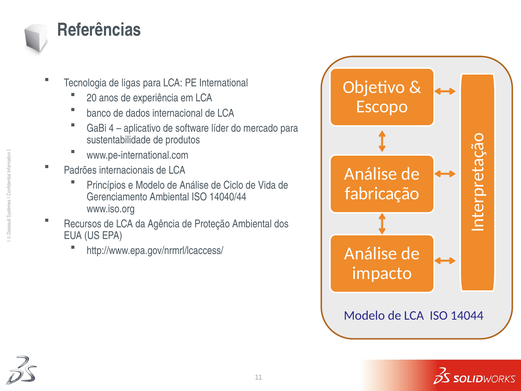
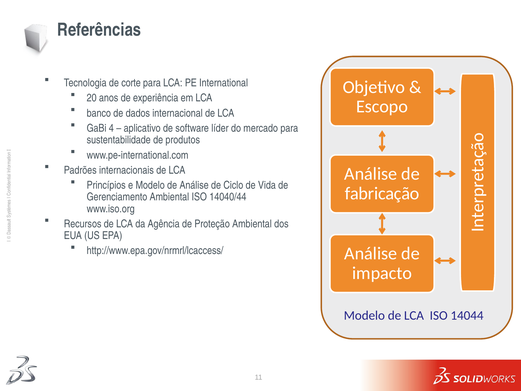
ligas: ligas -> corte (131, 83)
